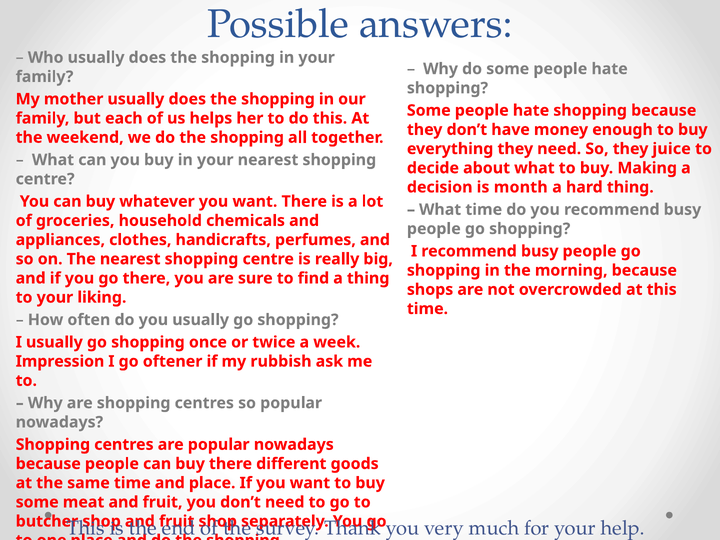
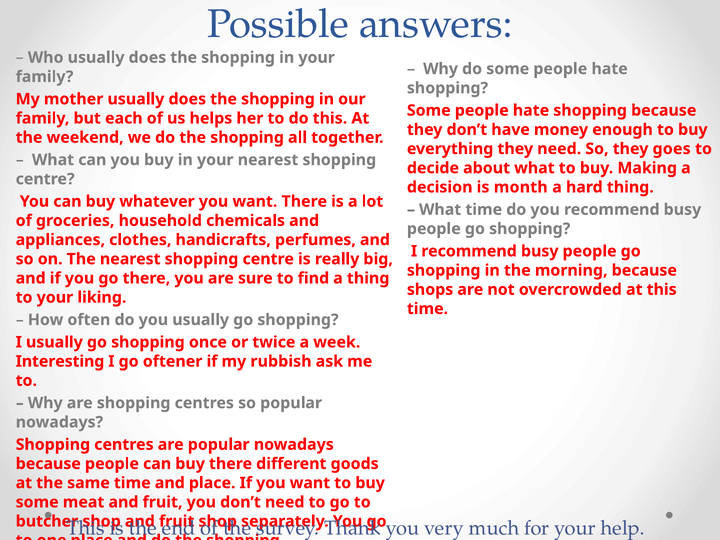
juice: juice -> goes (672, 149)
Impression: Impression -> Interesting (60, 361)
